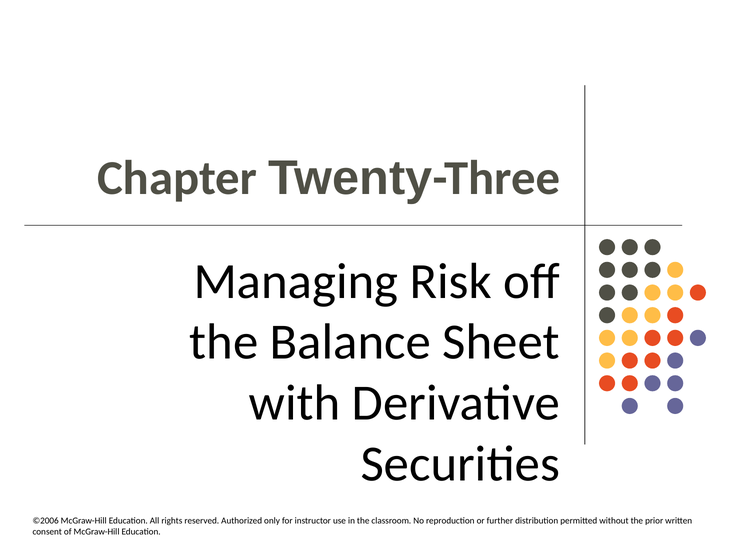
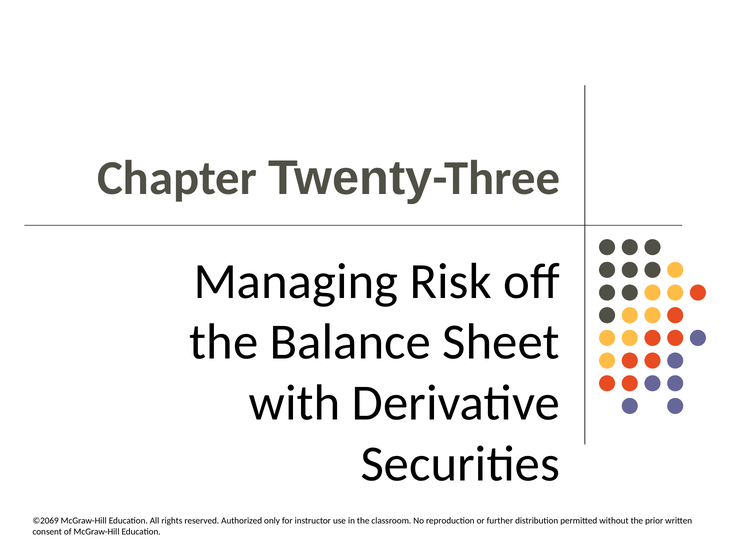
©2006: ©2006 -> ©2069 (46, 521)
